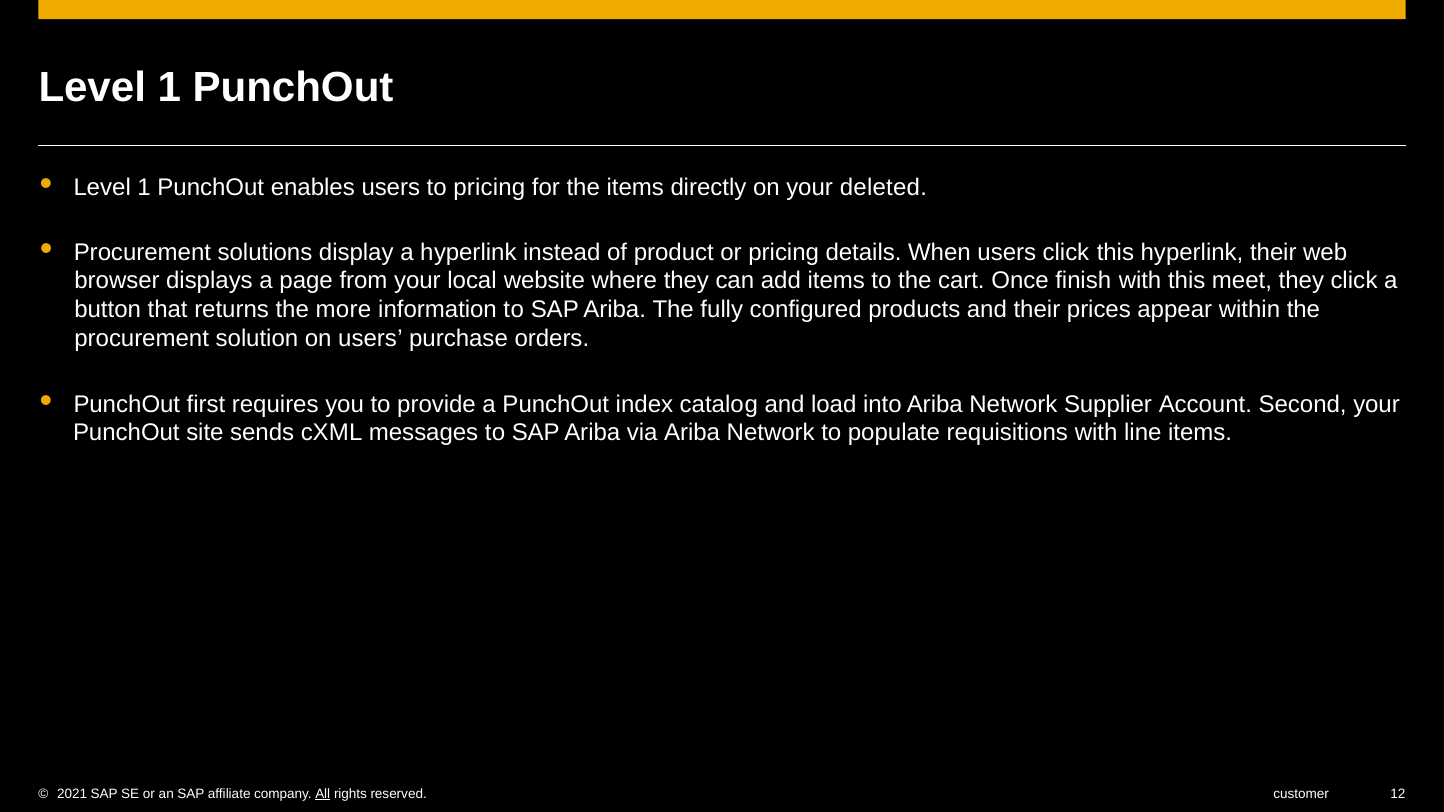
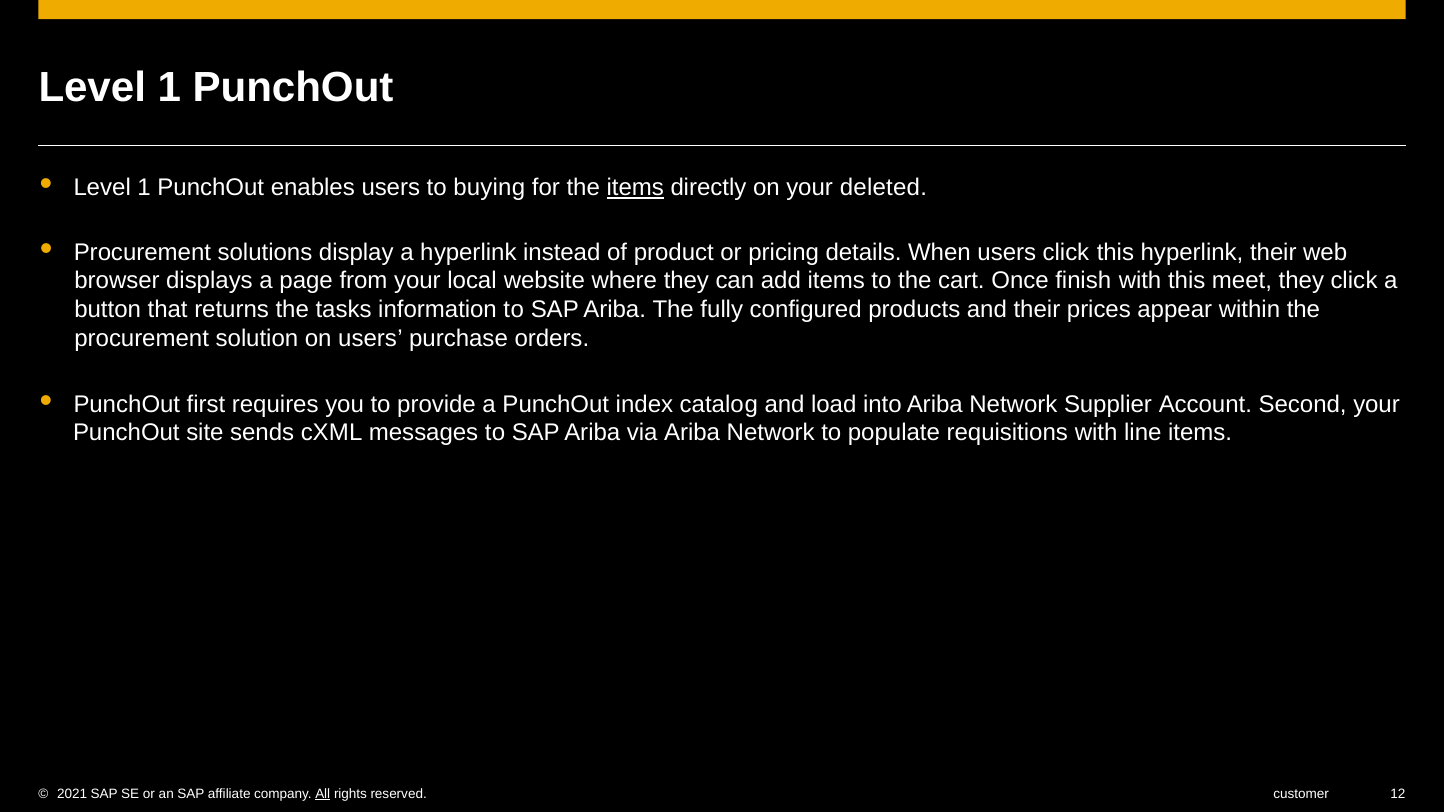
to pricing: pricing -> buying (489, 188)
items underline: none -> present (635, 188)
more: more -> tasks (344, 310)
